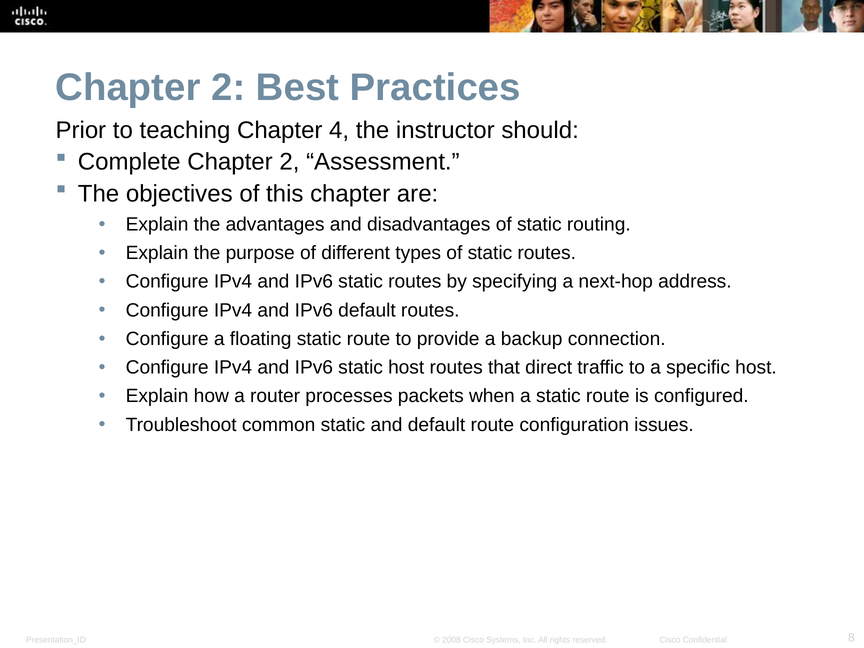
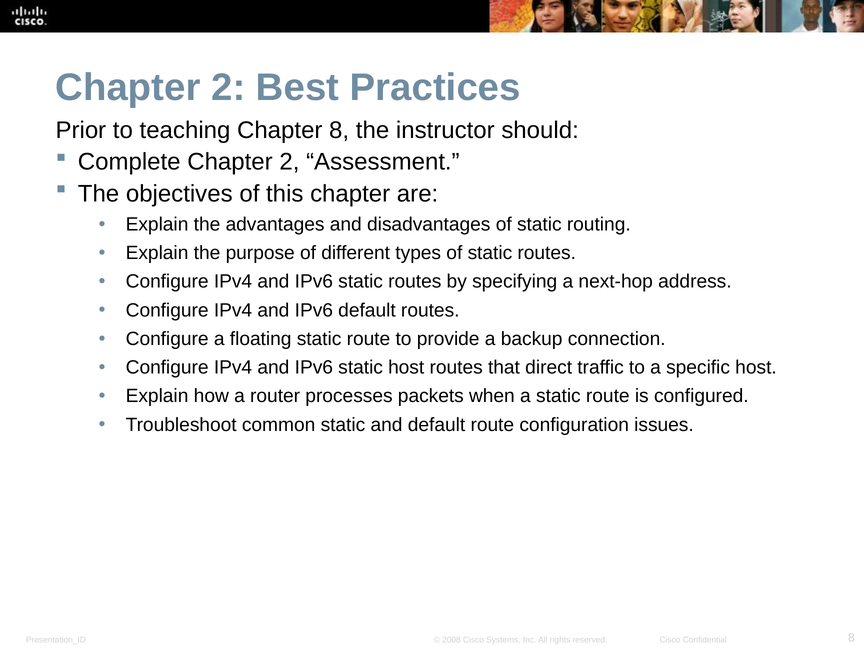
Chapter 4: 4 -> 8 (339, 130)
